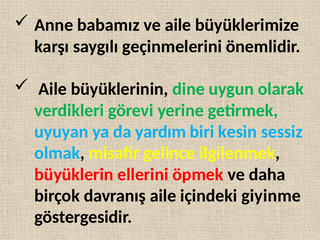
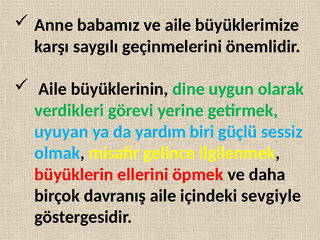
kesin: kesin -> güçlü (238, 132)
giyinme: giyinme -> sevgiyle (271, 196)
